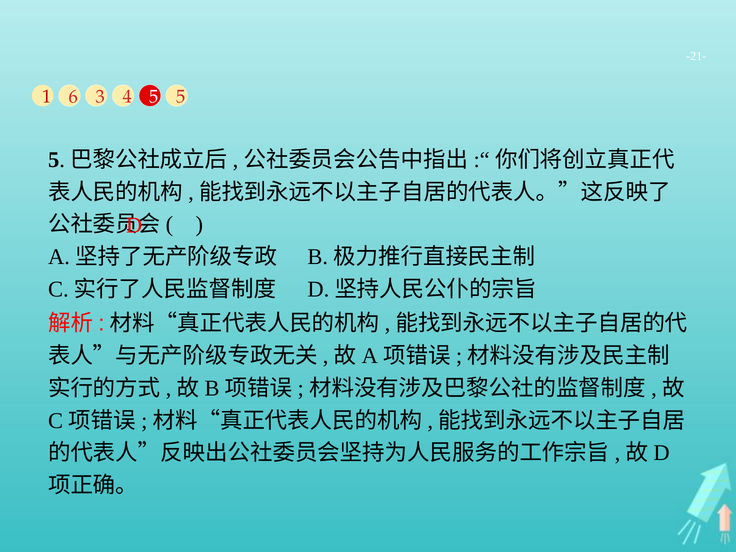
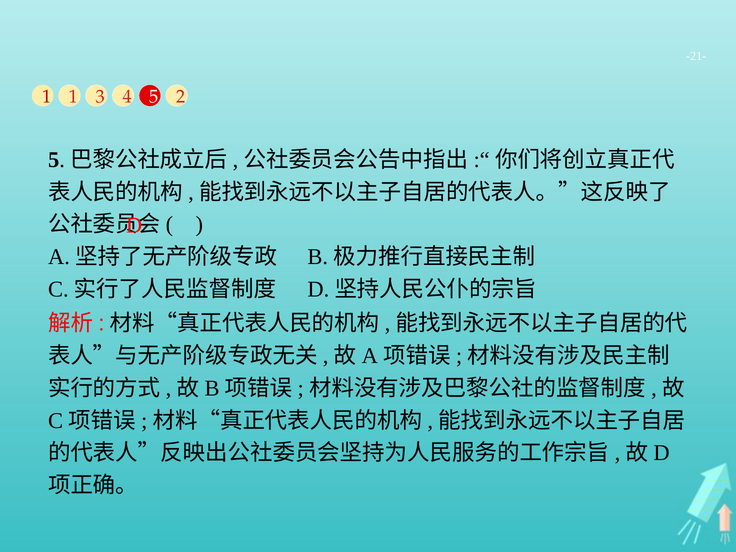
1 6: 6 -> 1 (74, 97)
5 5: 5 -> 2 (181, 97)
